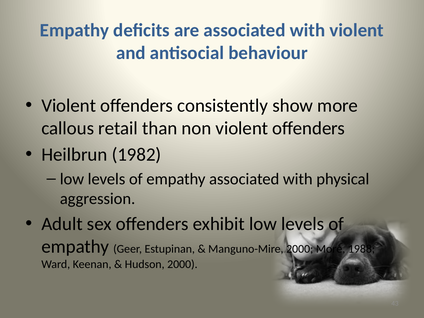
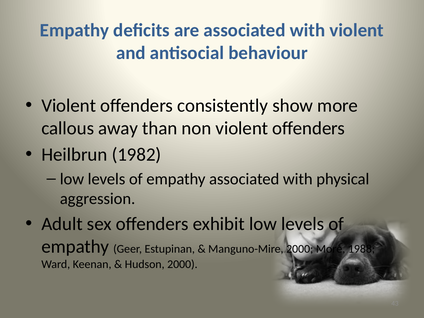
retail: retail -> away (118, 128)
